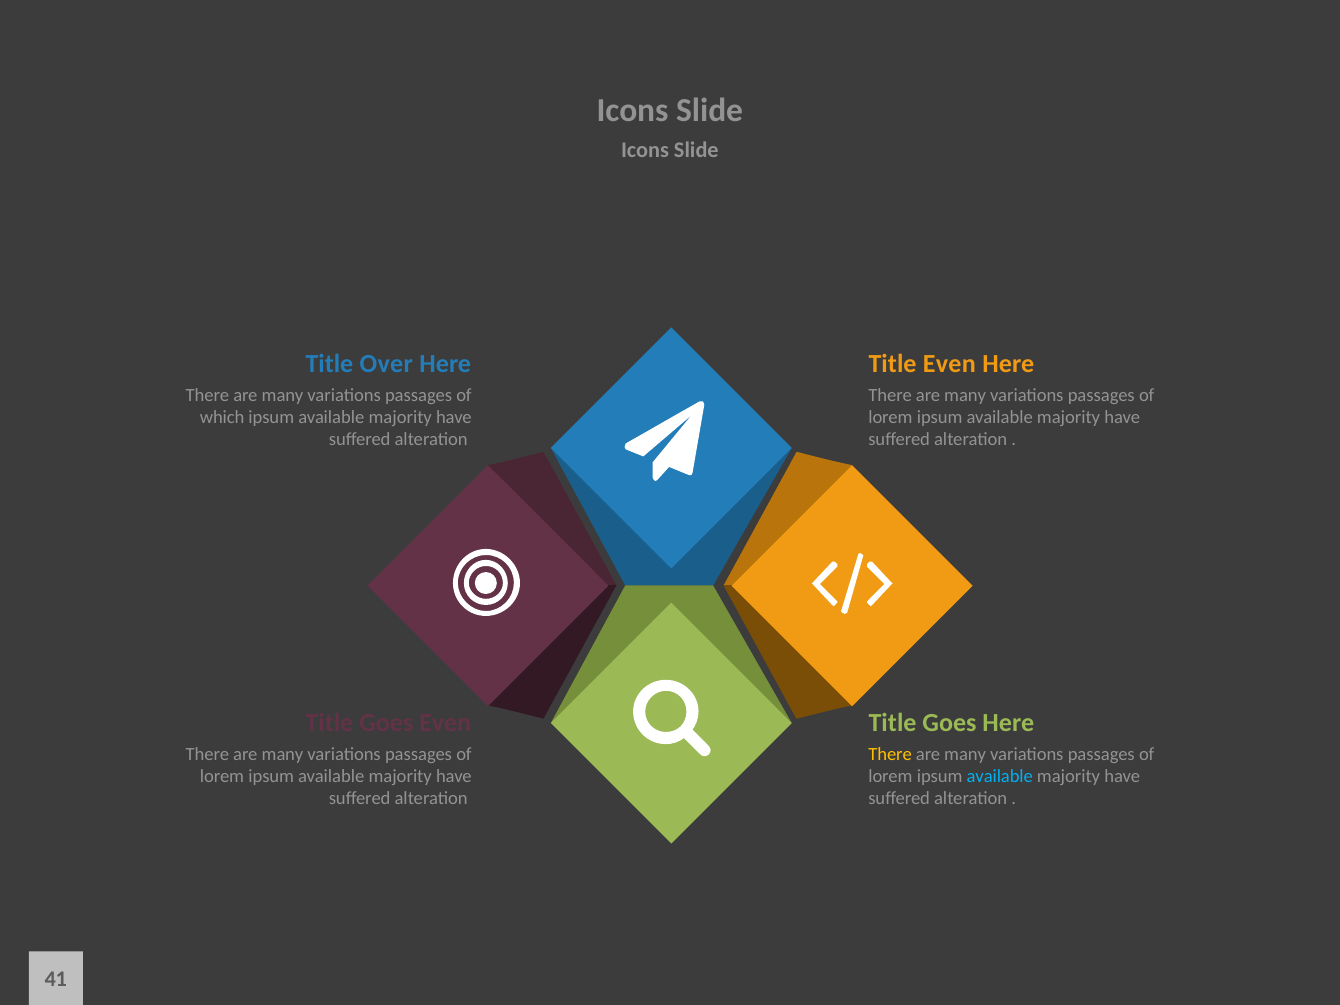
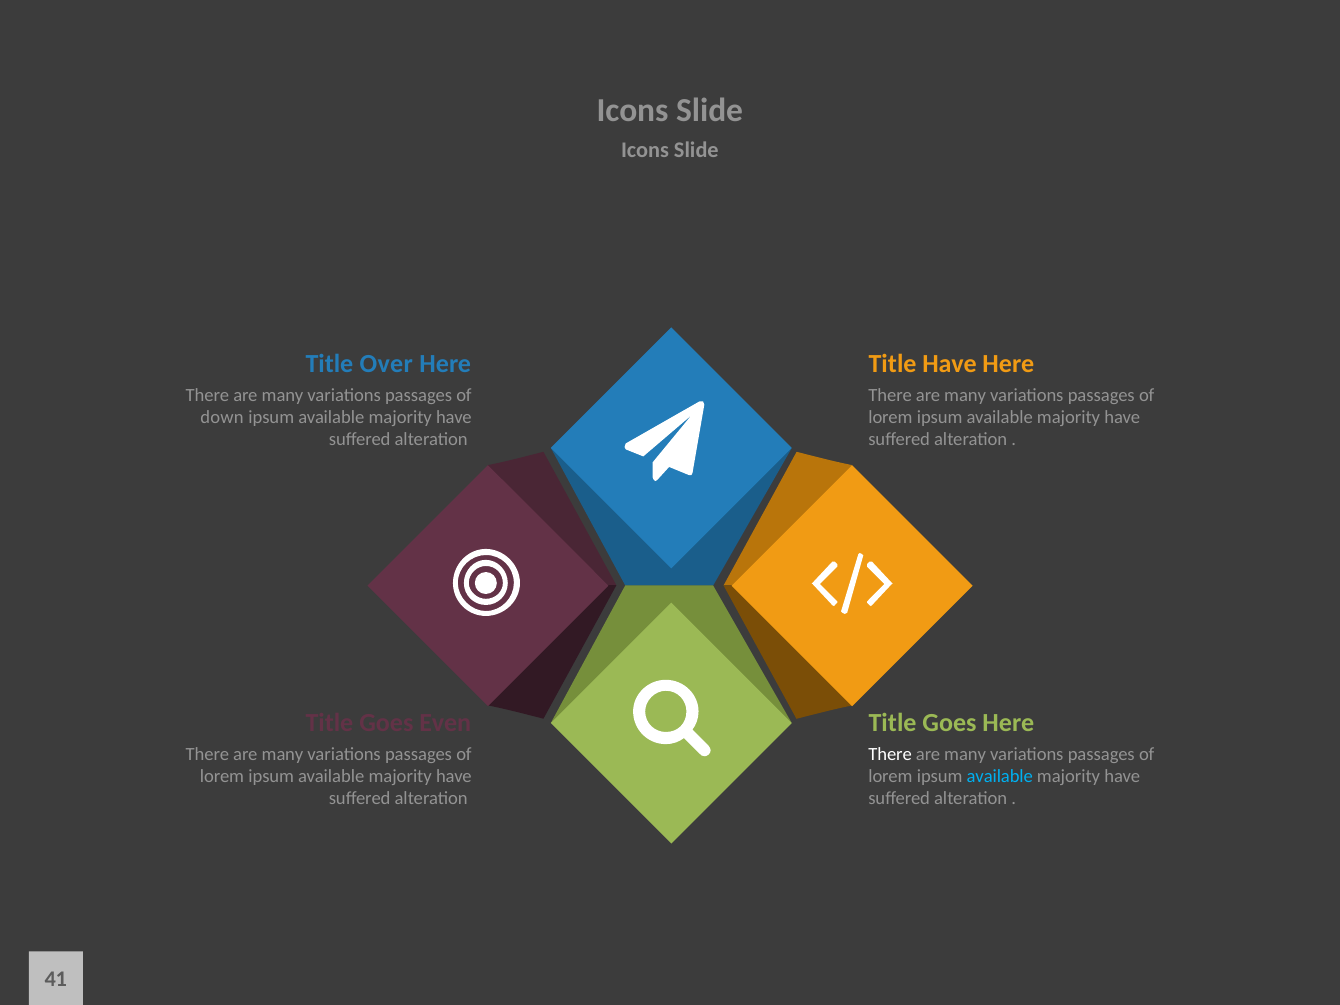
Title Even: Even -> Have (950, 364)
which: which -> down (222, 417)
There colour: yellow -> white (890, 754)
